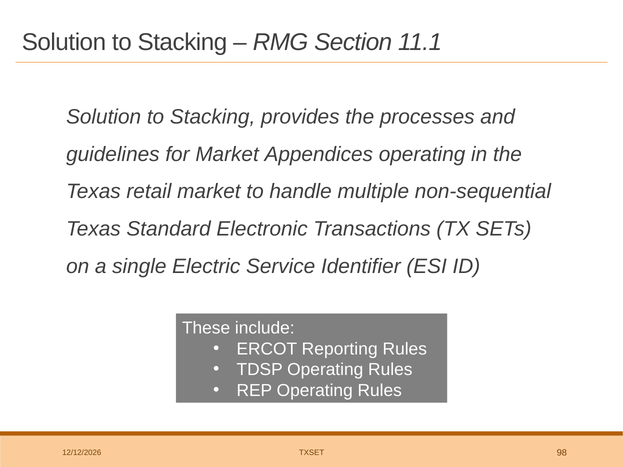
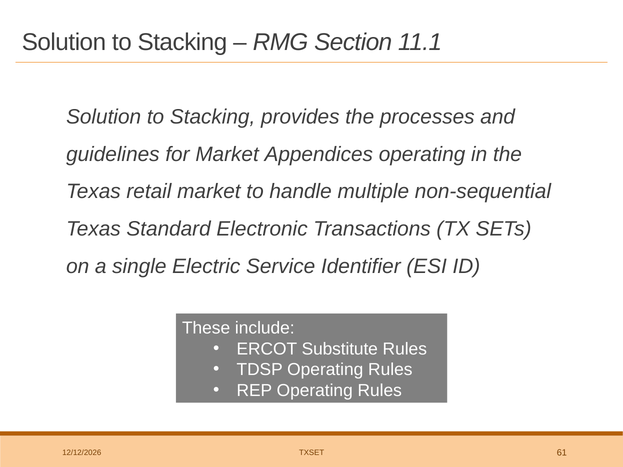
Reporting: Reporting -> Substitute (340, 349)
98: 98 -> 61 (562, 453)
